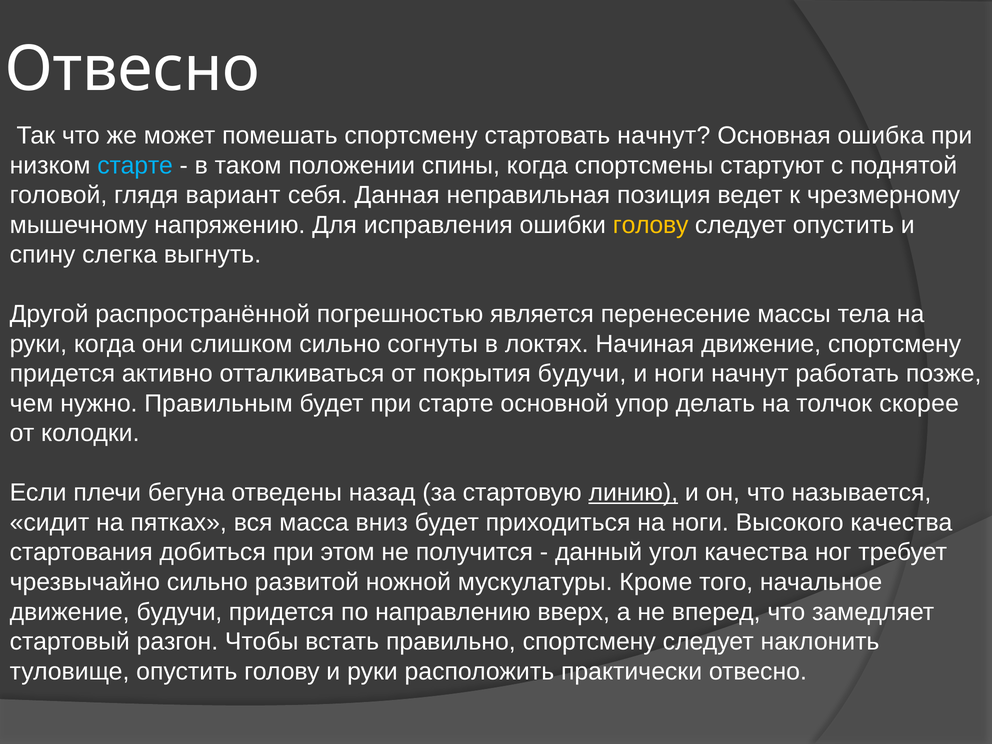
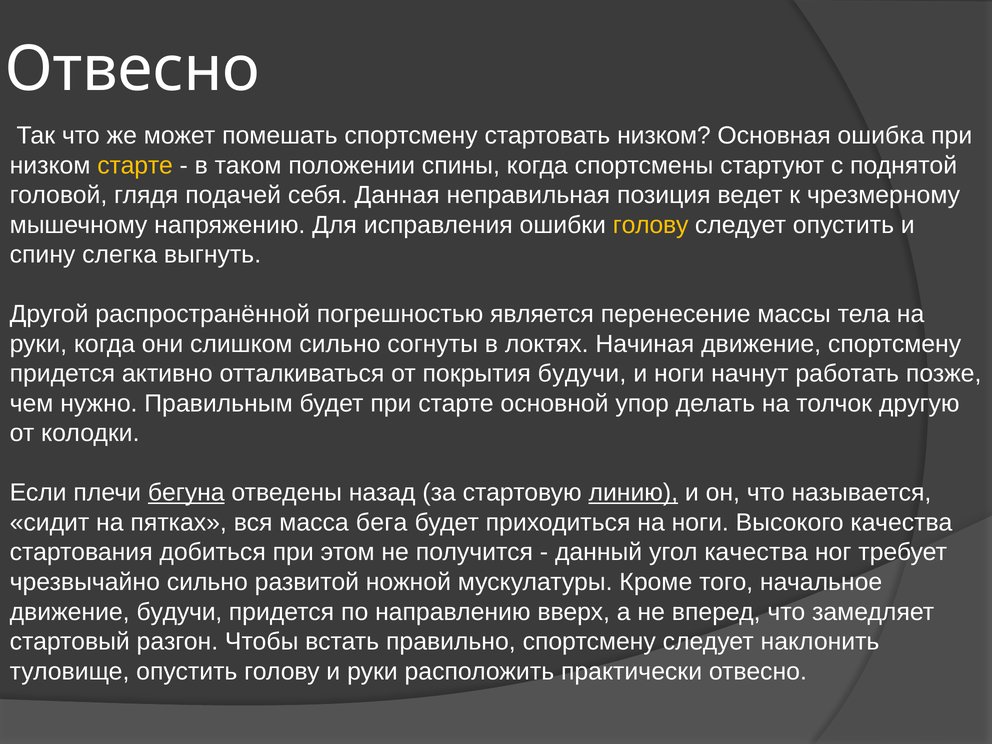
стартовать начнут: начнут -> низком (664, 136)
старте colour: light blue -> yellow (135, 165)
вариант: вариант -> подачей (233, 195)
скорее: скорее -> другую (919, 403)
бегуна underline: none -> present (186, 493)
вниз: вниз -> бега (382, 523)
